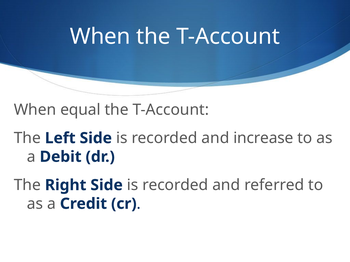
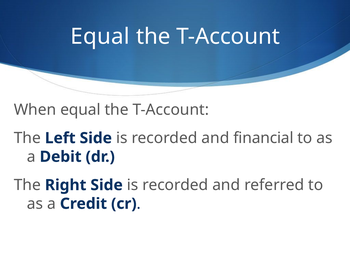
When: When -> Equal (100, 37)
increase: increase -> financial (263, 138)
